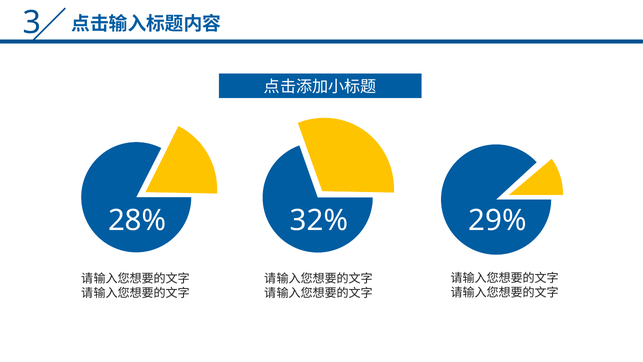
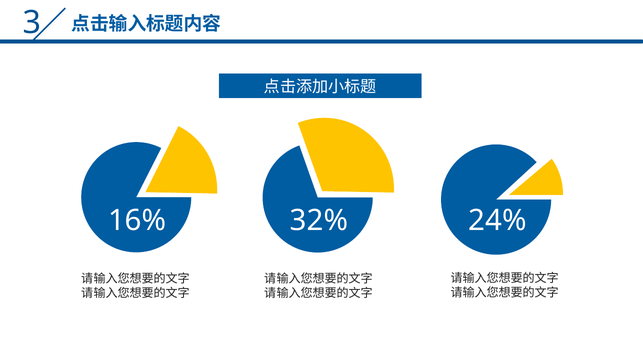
28%: 28% -> 16% (137, 220)
29%: 29% -> 24% (497, 220)
